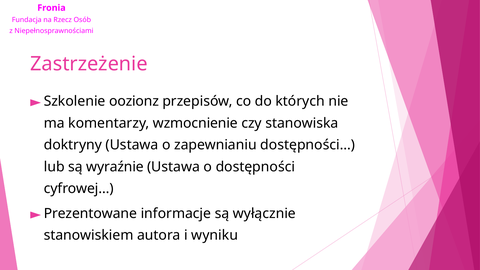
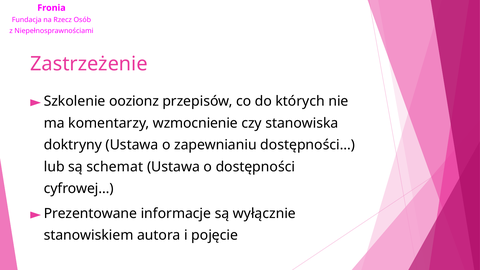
wyraźnie: wyraźnie -> schemat (115, 167)
wyniku: wyniku -> pojęcie (215, 235)
